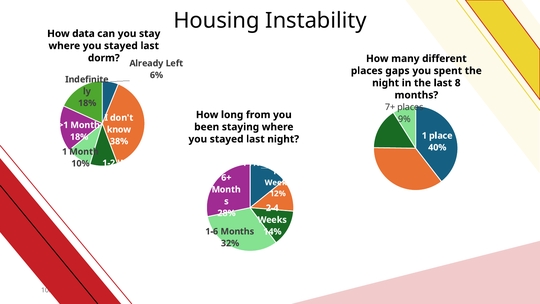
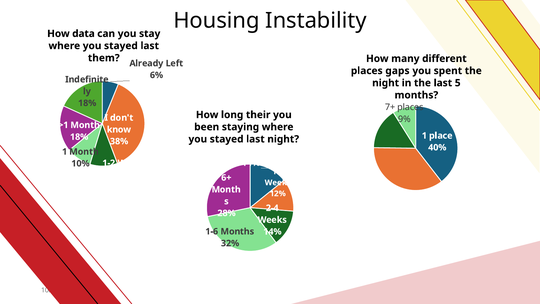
dorm: dorm -> them (104, 58)
8: 8 -> 5 (458, 83)
from: from -> their (258, 115)
